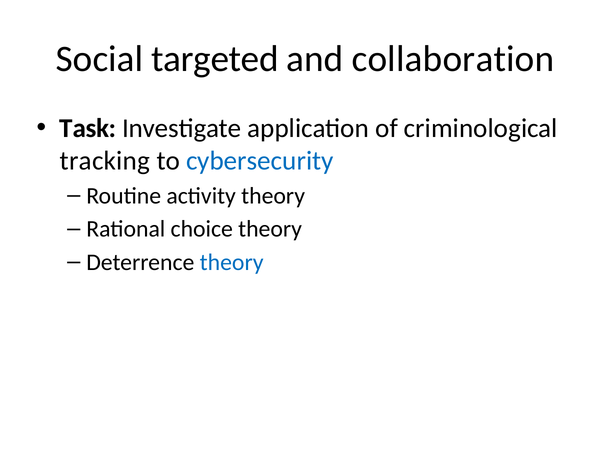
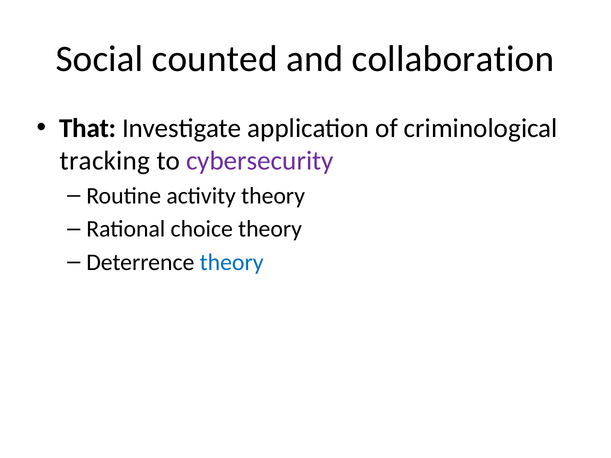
targeted: targeted -> counted (215, 59)
Task: Task -> That (88, 128)
cybersecurity colour: blue -> purple (260, 161)
